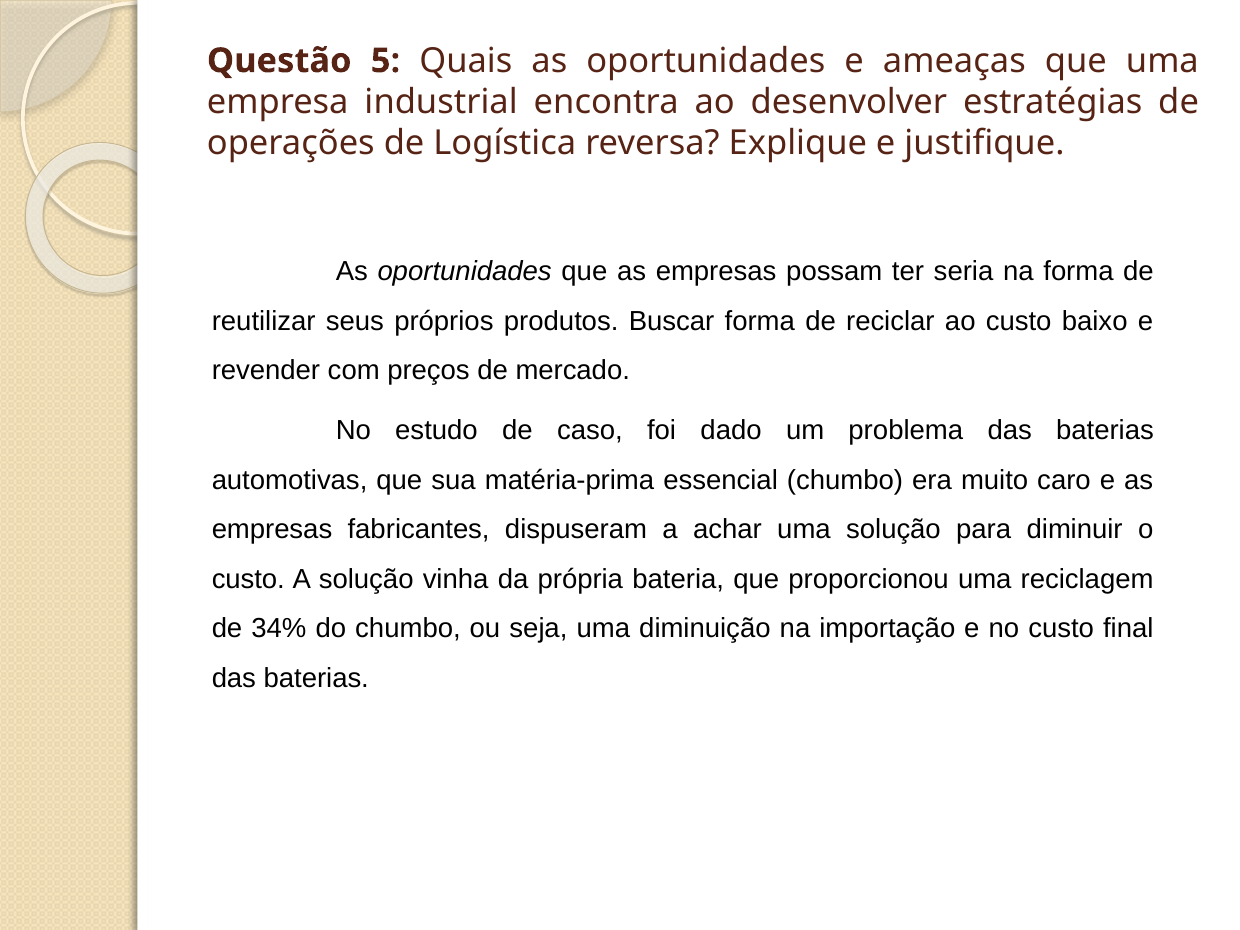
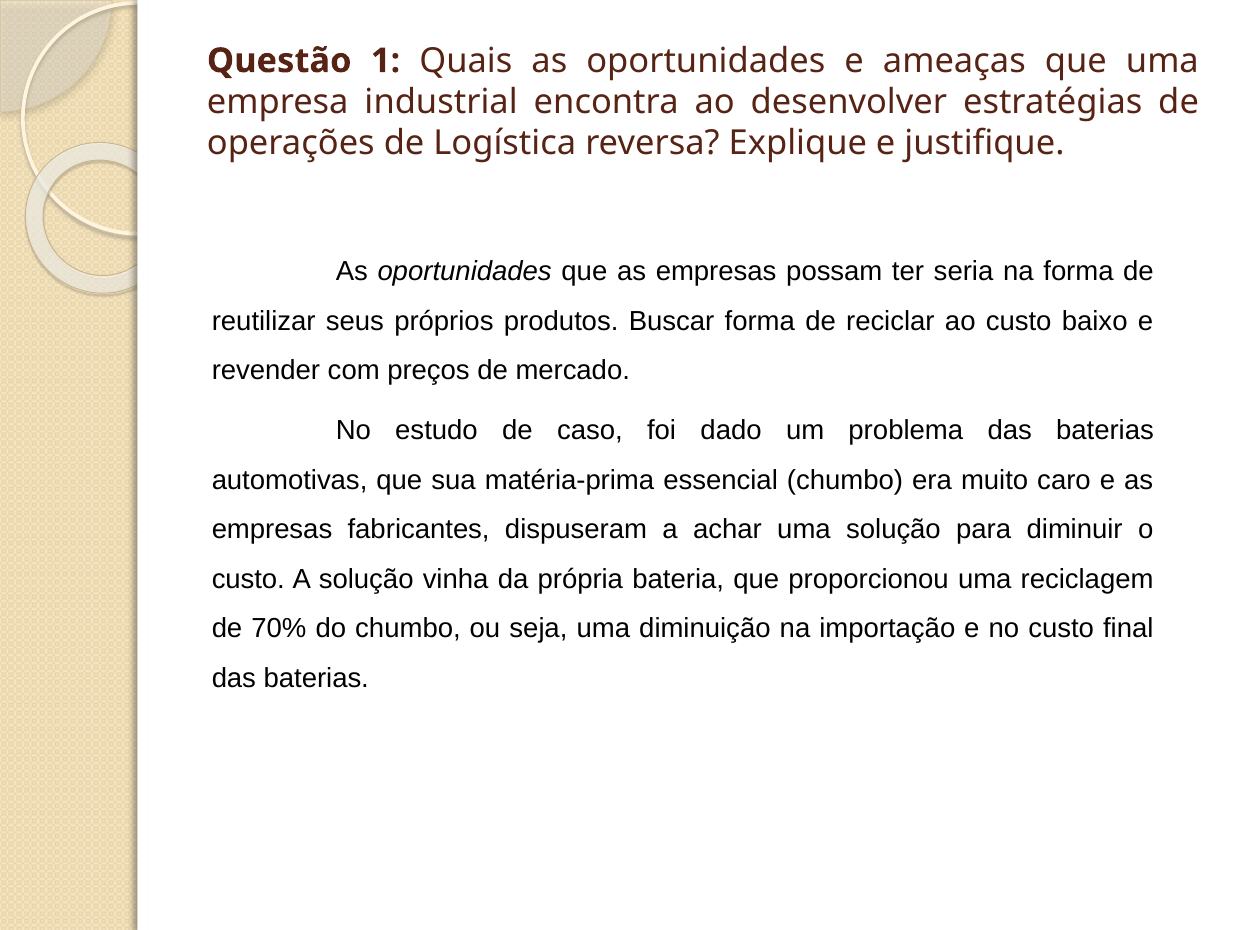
5: 5 -> 1 (386, 61)
34%: 34% -> 70% (279, 629)
